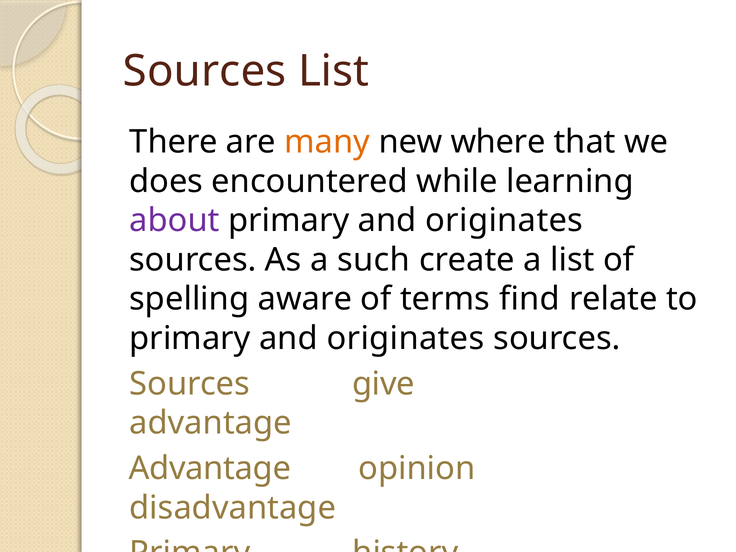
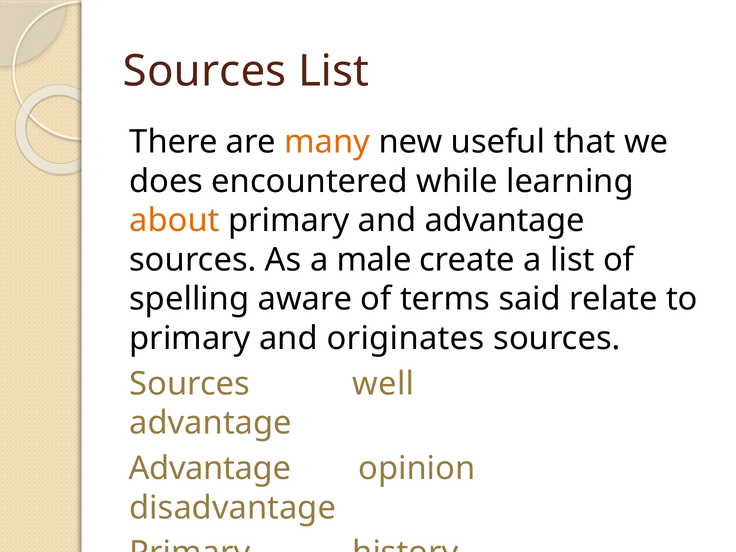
where: where -> useful (498, 142)
about colour: purple -> orange (175, 221)
originates: originates -> advantage (505, 221)
such: such -> male (374, 260)
find: find -> said (530, 299)
give: give -> well (383, 384)
